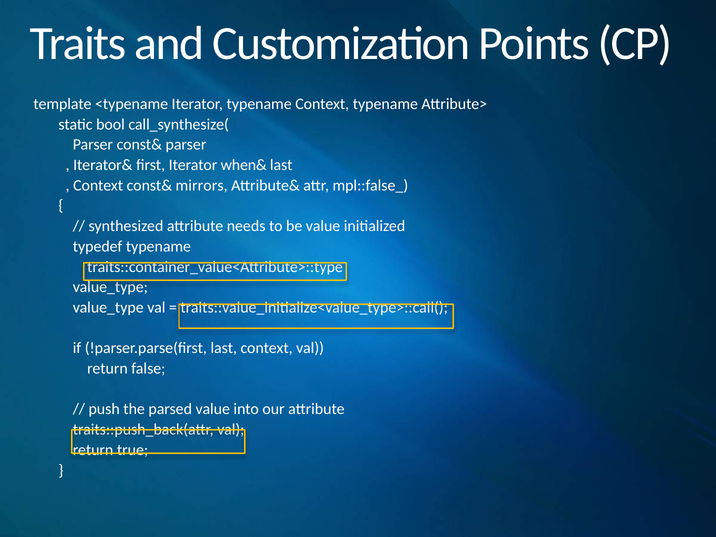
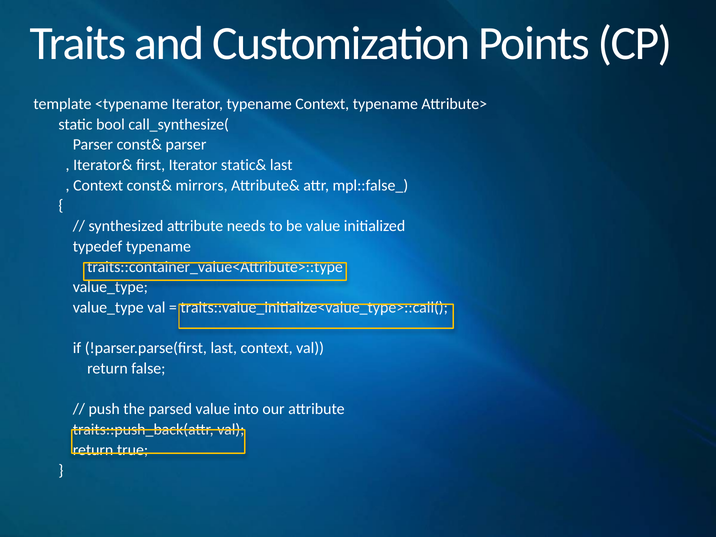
when&: when& -> static& (244, 165)
